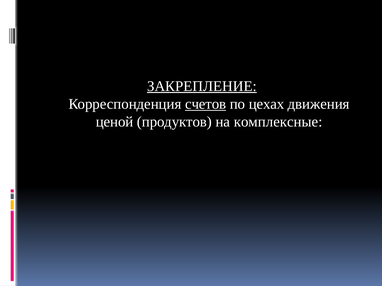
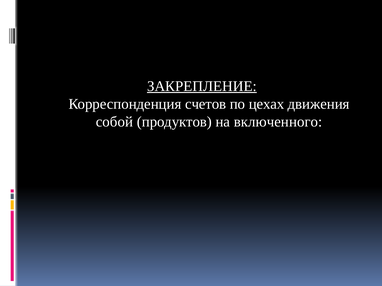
счетов underline: present -> none (206, 104)
ценой: ценой -> собой (114, 122)
комплексные: комплексные -> включенного (278, 122)
